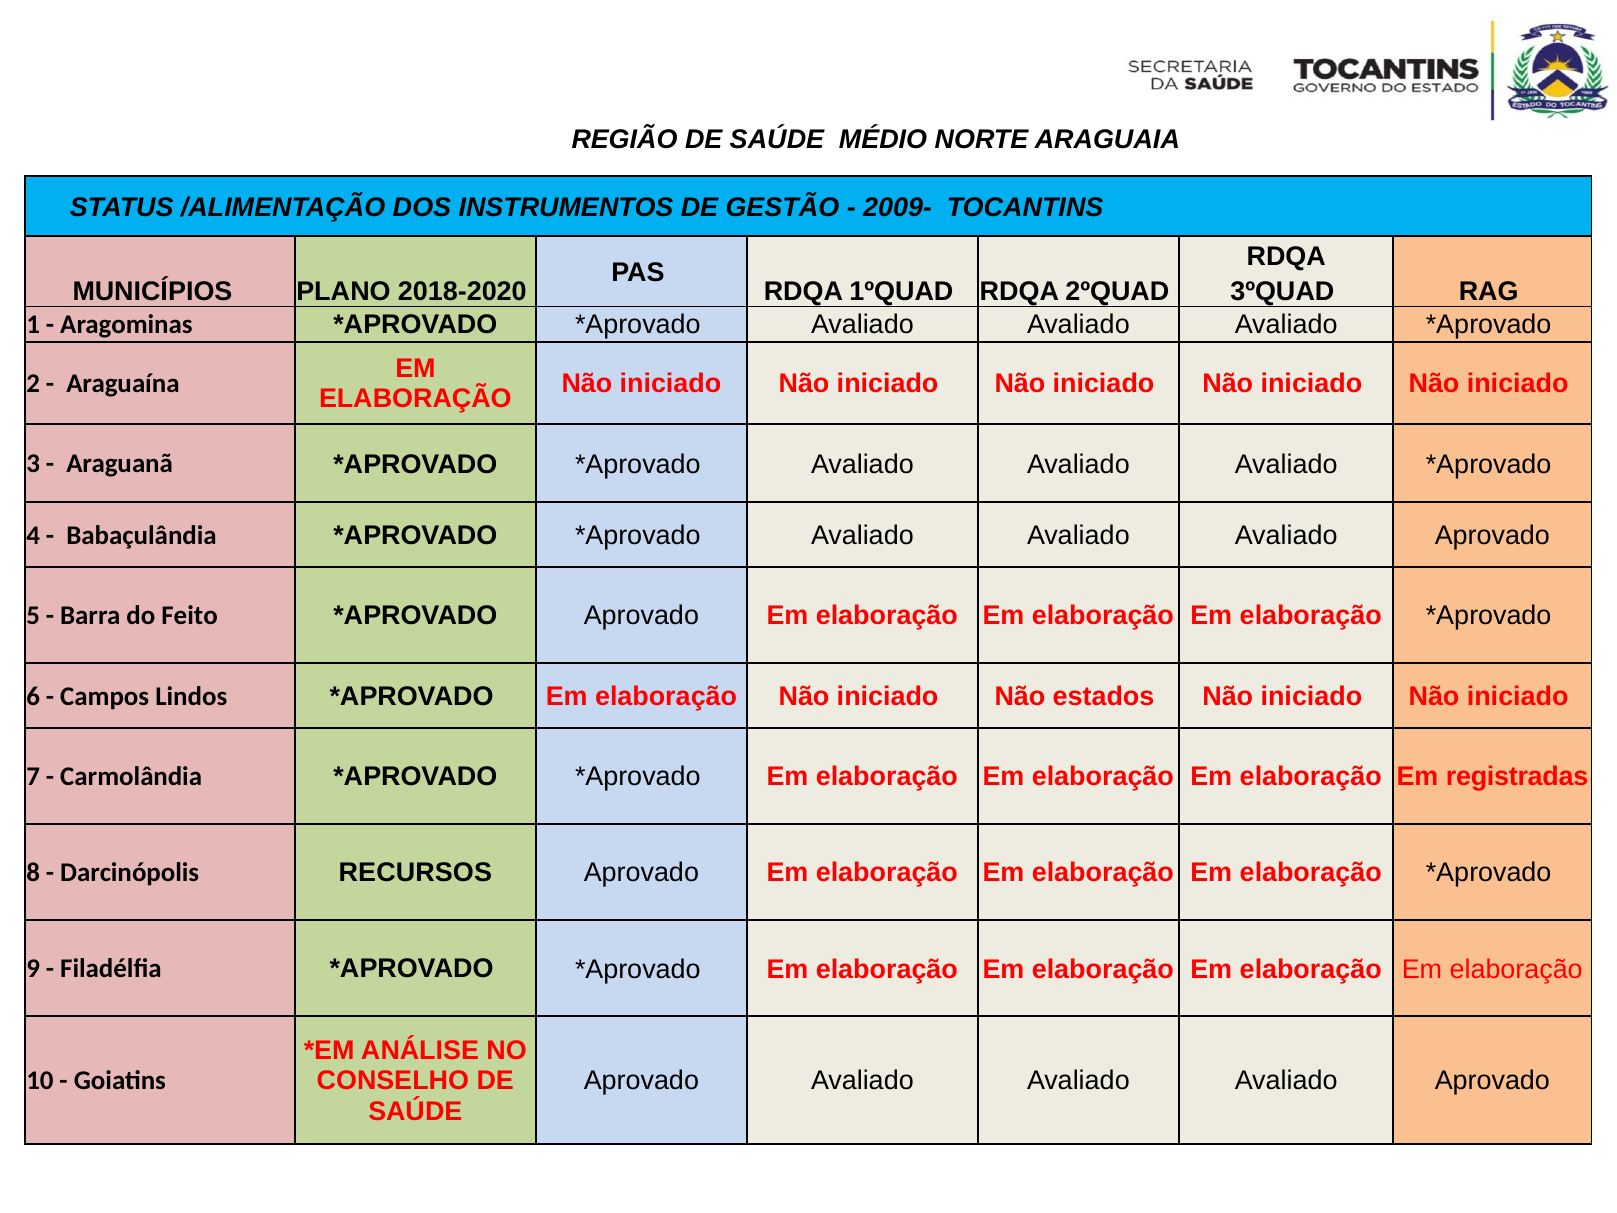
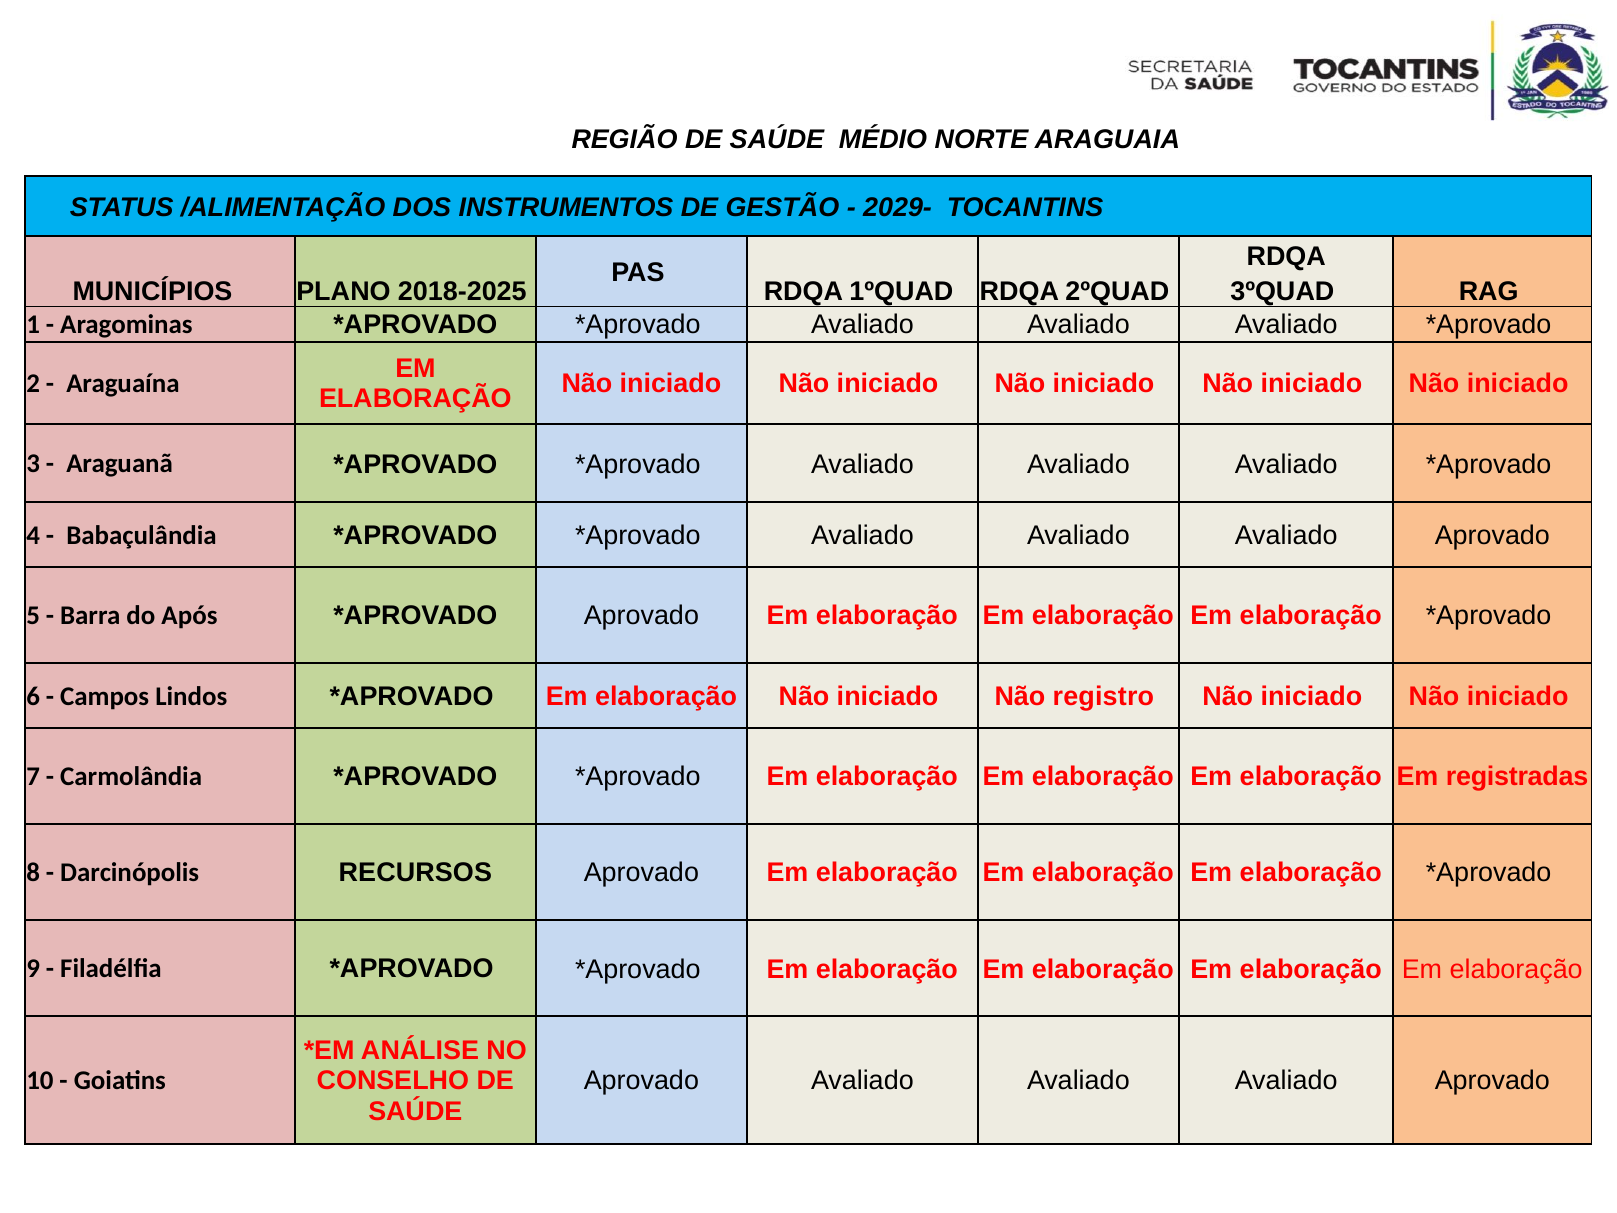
2009-: 2009- -> 2029- (898, 207)
2018-2020: 2018-2020 -> 2018-2025 (462, 292)
Feito: Feito -> Após (189, 616)
estados: estados -> registro (1103, 696)
